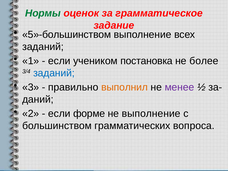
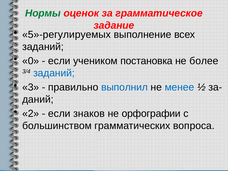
5»-большинством: 5»-большинством -> 5»-регулируемых (67, 35)
1: 1 -> 0 (31, 61)
выполнил colour: orange -> blue (125, 87)
менее colour: purple -> blue (179, 87)
форме: форме -> знаков (89, 114)
не выполнение: выполнение -> орфографии (151, 114)
